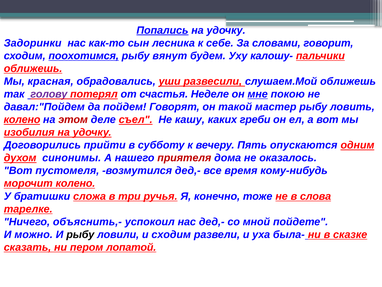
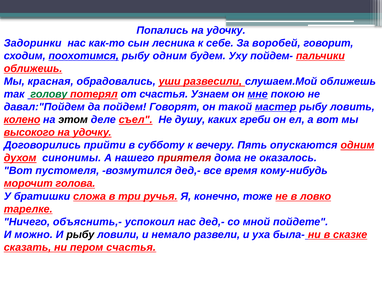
Попались underline: present -> none (162, 30)
словами: словами -> воробей (276, 43)
рыбу вянут: вянут -> одним (170, 56)
калошу-: калошу- -> пойдем- (272, 56)
голову colour: purple -> green (49, 94)
Неделе: Неделе -> Узнаем (210, 94)
мастер underline: none -> present (276, 107)
этом colour: red -> black (73, 119)
кашу: кашу -> душу (190, 119)
изобилия: изобилия -> высокого (29, 132)
морочит колено: колено -> голова (75, 183)
слова: слова -> ловко (316, 196)
и сходим: сходим -> немало (171, 234)
пером лопатой: лопатой -> счастья (131, 247)
